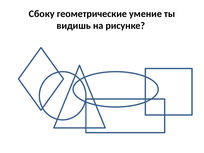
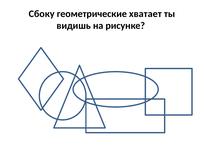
умение: умение -> хватает (145, 14)
